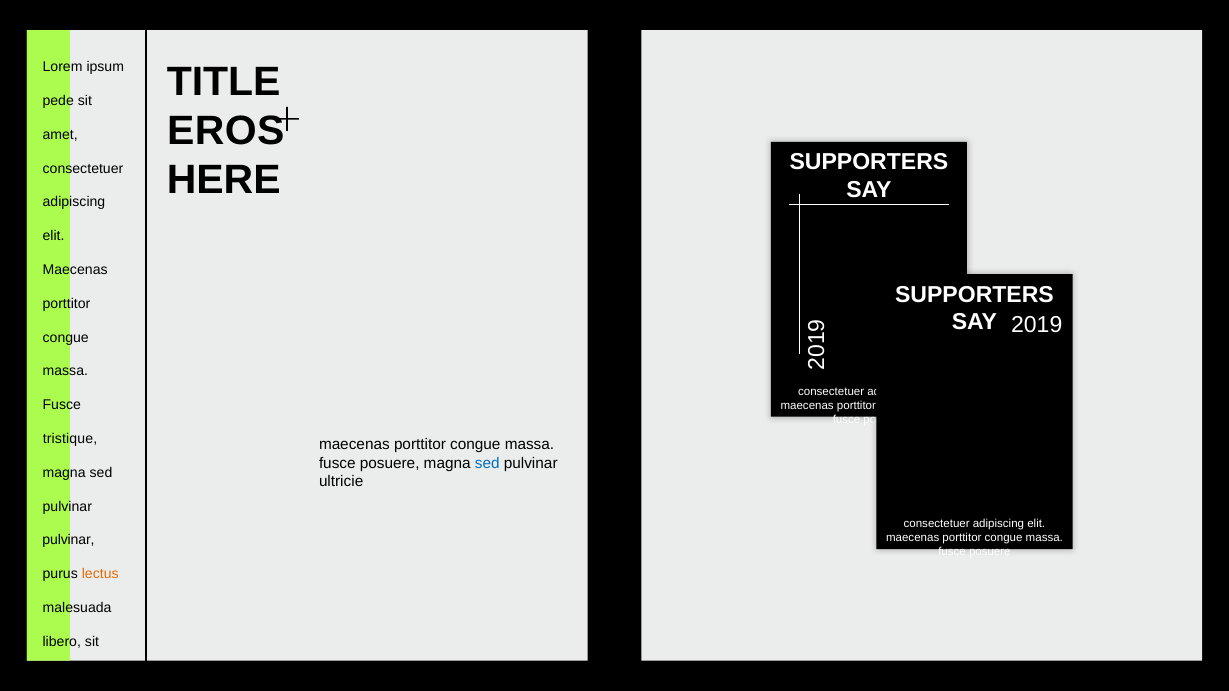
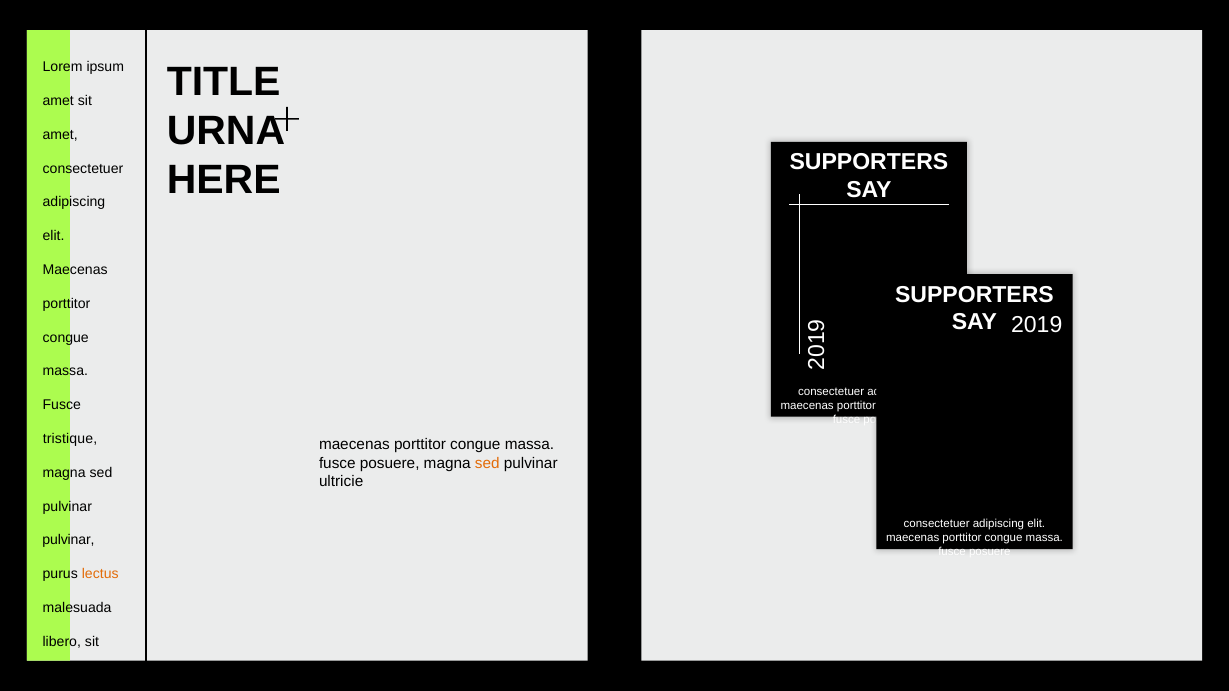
pede: pede -> amet (58, 101)
EROS: EROS -> URNA (226, 131)
sed colour: blue -> orange (487, 463)
